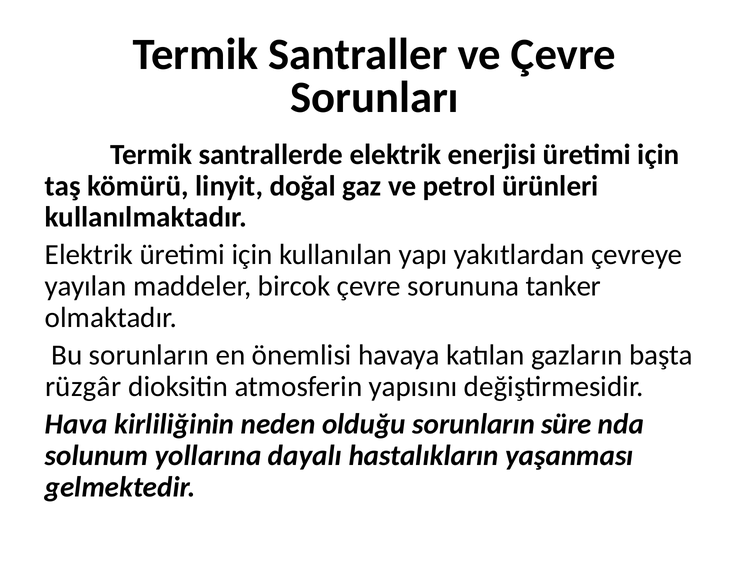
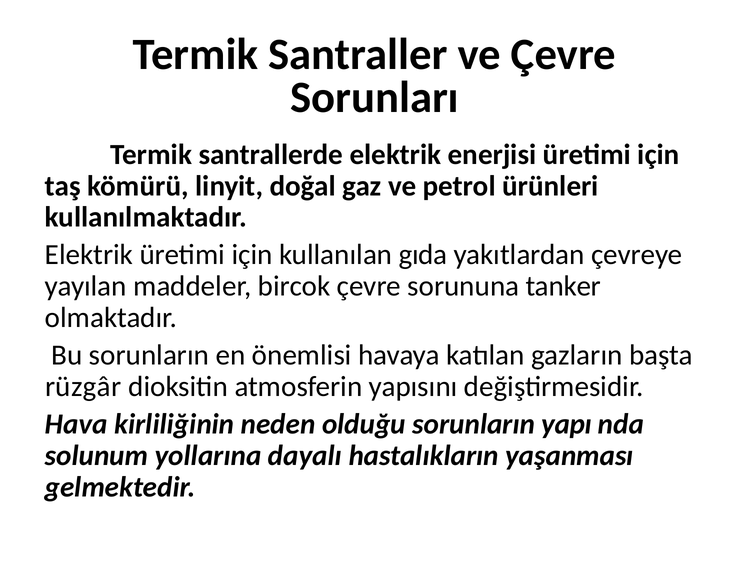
yapı: yapı -> gıda (423, 255)
süre: süre -> yapı (567, 424)
